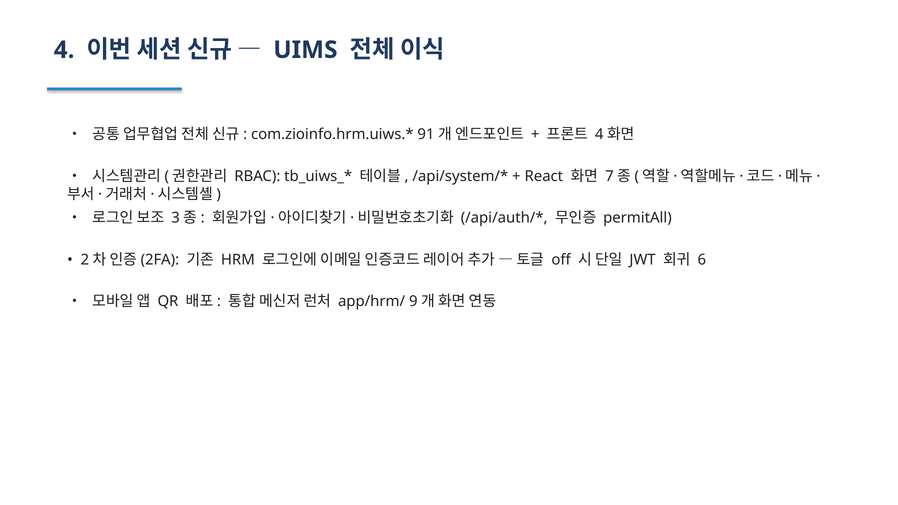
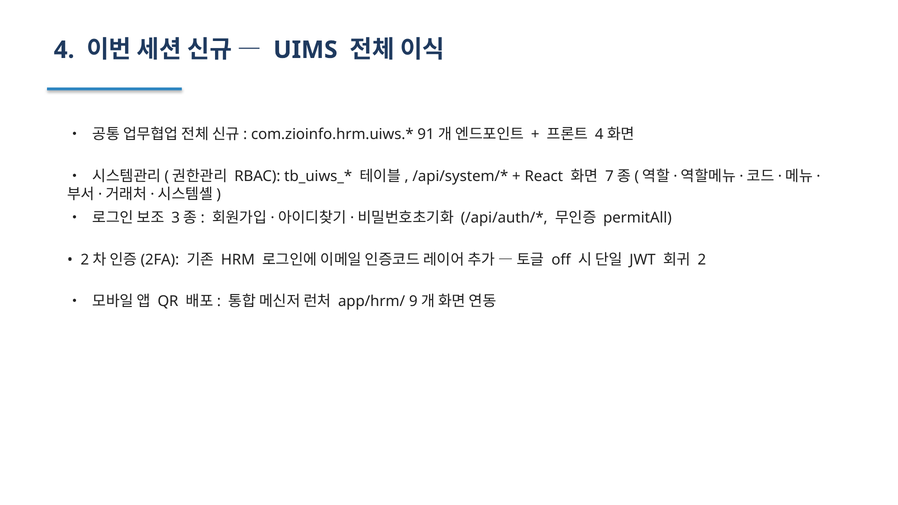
6: 6 -> 2 (702, 260)
